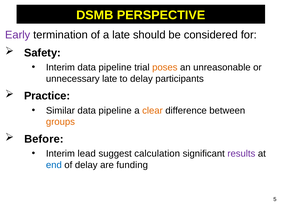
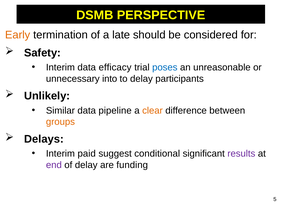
Early colour: purple -> orange (18, 35)
Interim data pipeline: pipeline -> efficacy (115, 67)
poses colour: orange -> blue (165, 67)
unnecessary late: late -> into (110, 79)
Practice: Practice -> Unlikely (47, 96)
Before: Before -> Delays (44, 139)
lead: lead -> paid (87, 154)
calculation: calculation -> conditional (157, 154)
end colour: blue -> purple (54, 165)
